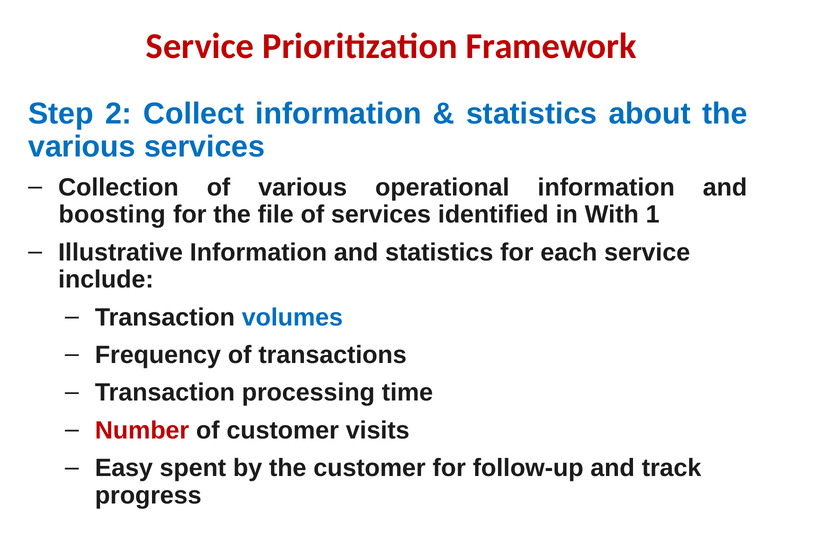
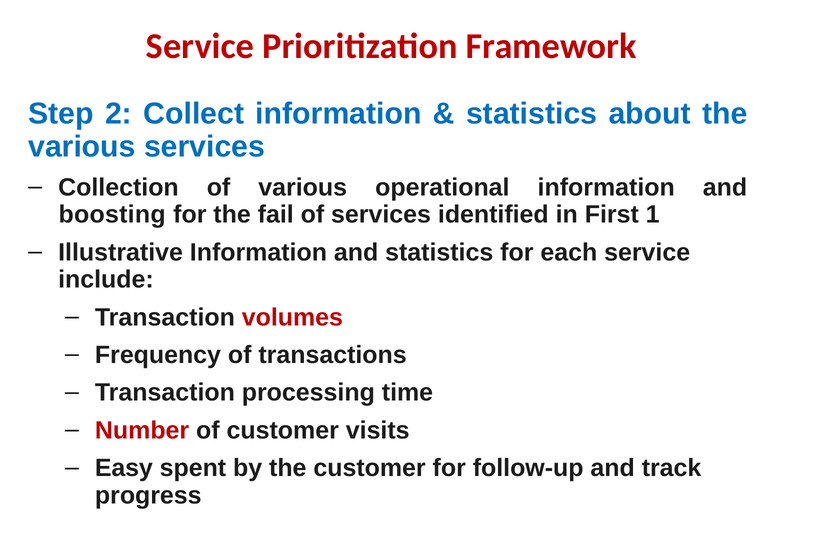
file: file -> fail (276, 215)
With: With -> First (612, 215)
volumes colour: blue -> red (292, 317)
